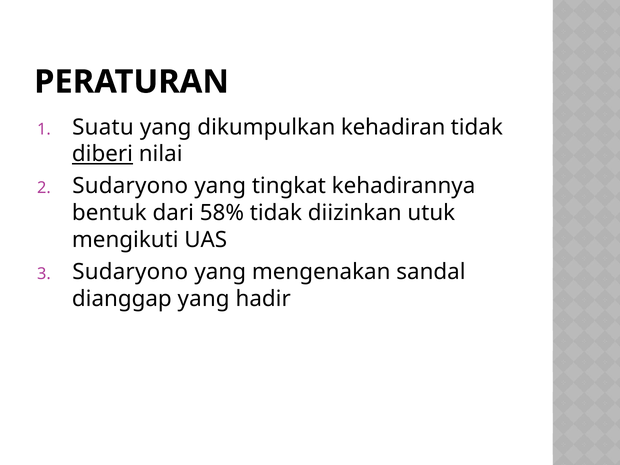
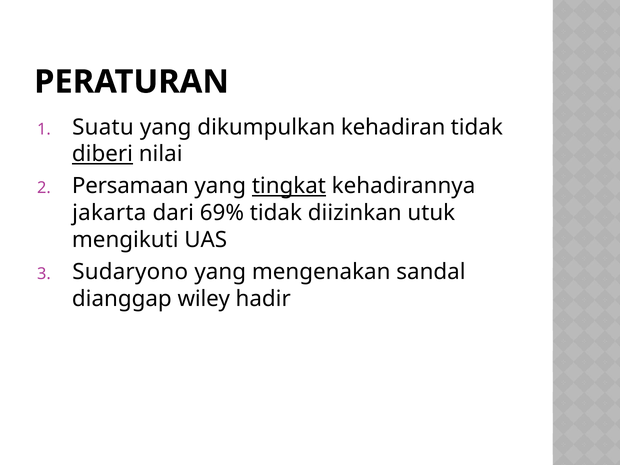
Sudaryono: Sudaryono -> Persamaan (130, 186)
tingkat underline: none -> present (289, 186)
bentuk: bentuk -> jakarta (109, 213)
58%: 58% -> 69% (222, 213)
dianggap yang: yang -> wiley (204, 299)
